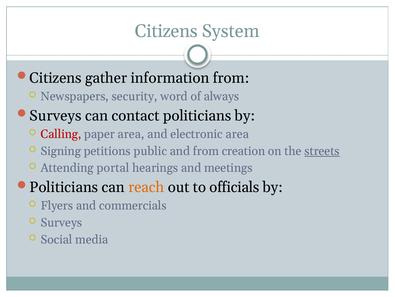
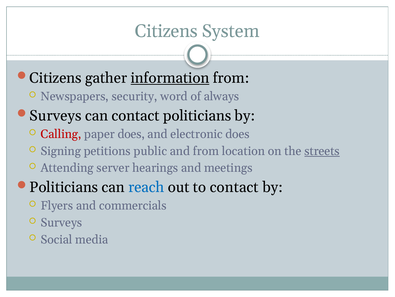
information underline: none -> present (170, 78)
paper area: area -> does (131, 134)
electronic area: area -> does (237, 134)
creation: creation -> location (243, 151)
portal: portal -> server (113, 168)
reach colour: orange -> blue (146, 187)
to officials: officials -> contact (234, 187)
